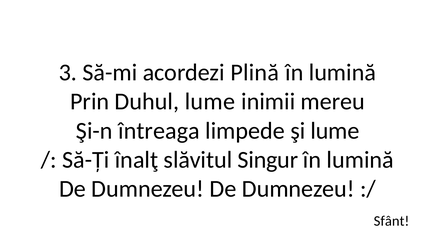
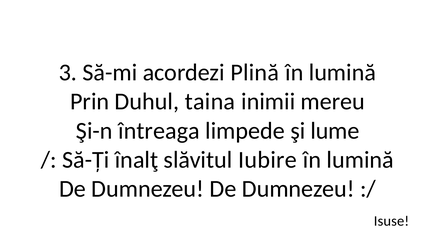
Duhul lume: lume -> taina (210, 102)
Singur: Singur -> Iubire (268, 160)
Sfânt: Sfânt -> Isuse (391, 221)
